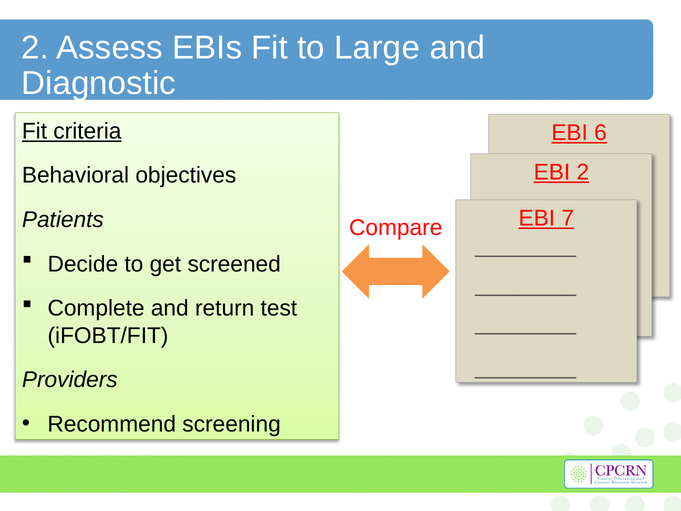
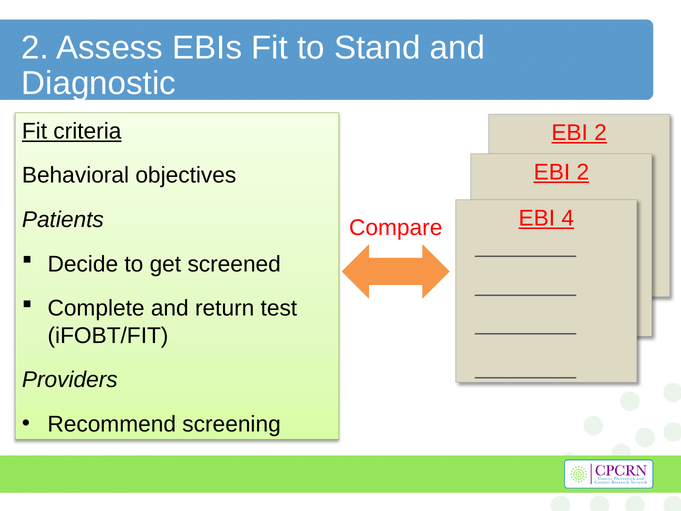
Large: Large -> Stand (377, 48)
6: 6 -> 2 (600, 133)
7: 7 -> 4 (568, 218)
